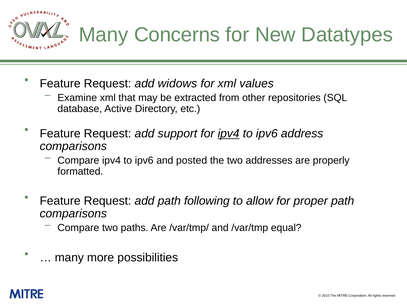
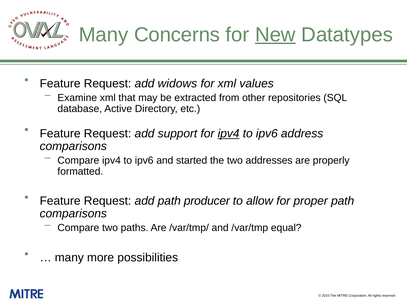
New underline: none -> present (275, 35)
posted: posted -> started (192, 160)
following: following -> producer (207, 201)
